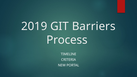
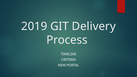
Barriers: Barriers -> Delivery (94, 26)
